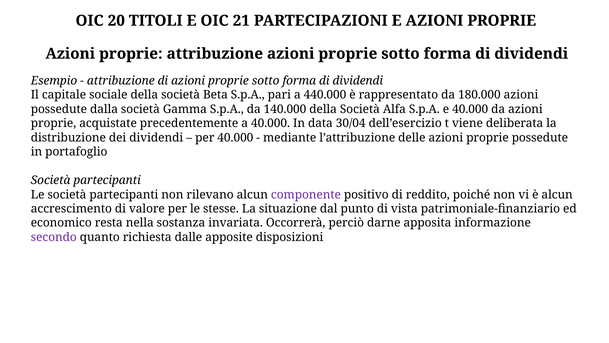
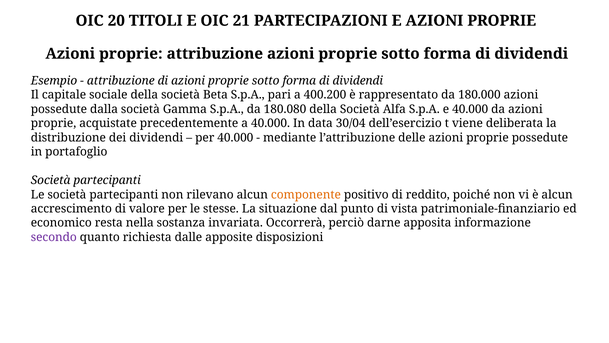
440.000: 440.000 -> 400.200 (325, 95)
140.000: 140.000 -> 180.080 (285, 109)
componente colour: purple -> orange (306, 194)
